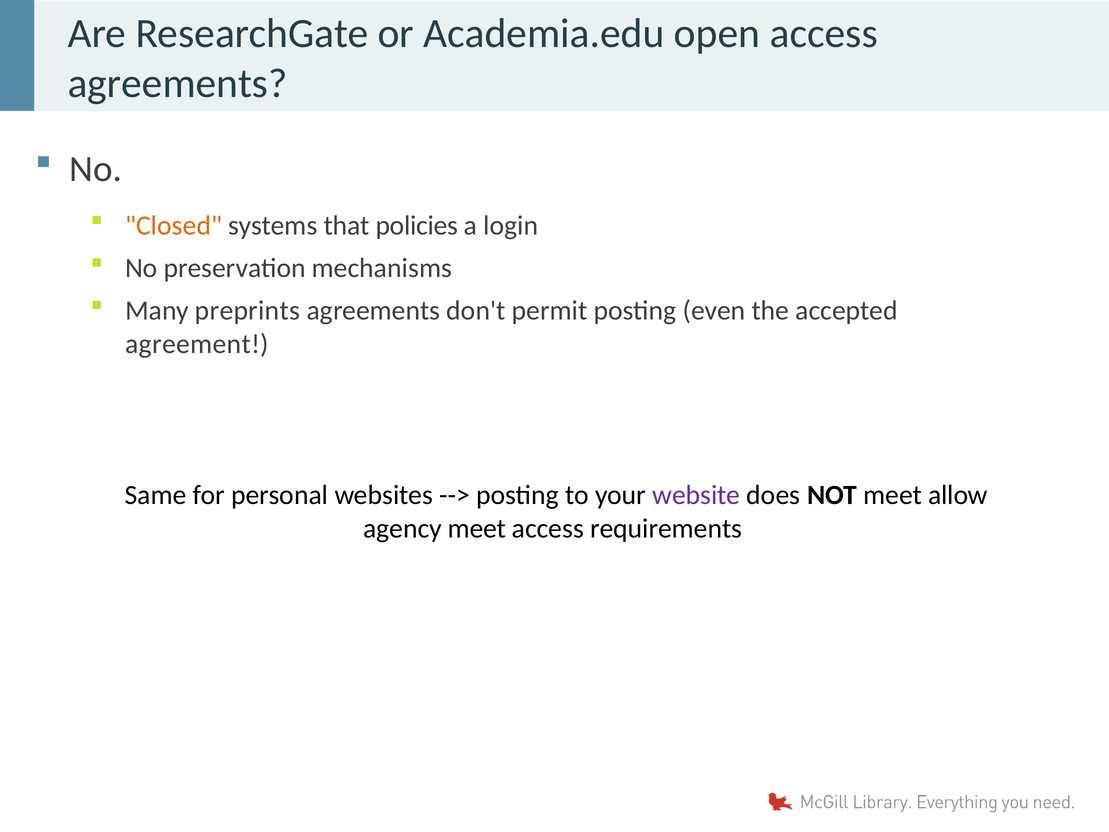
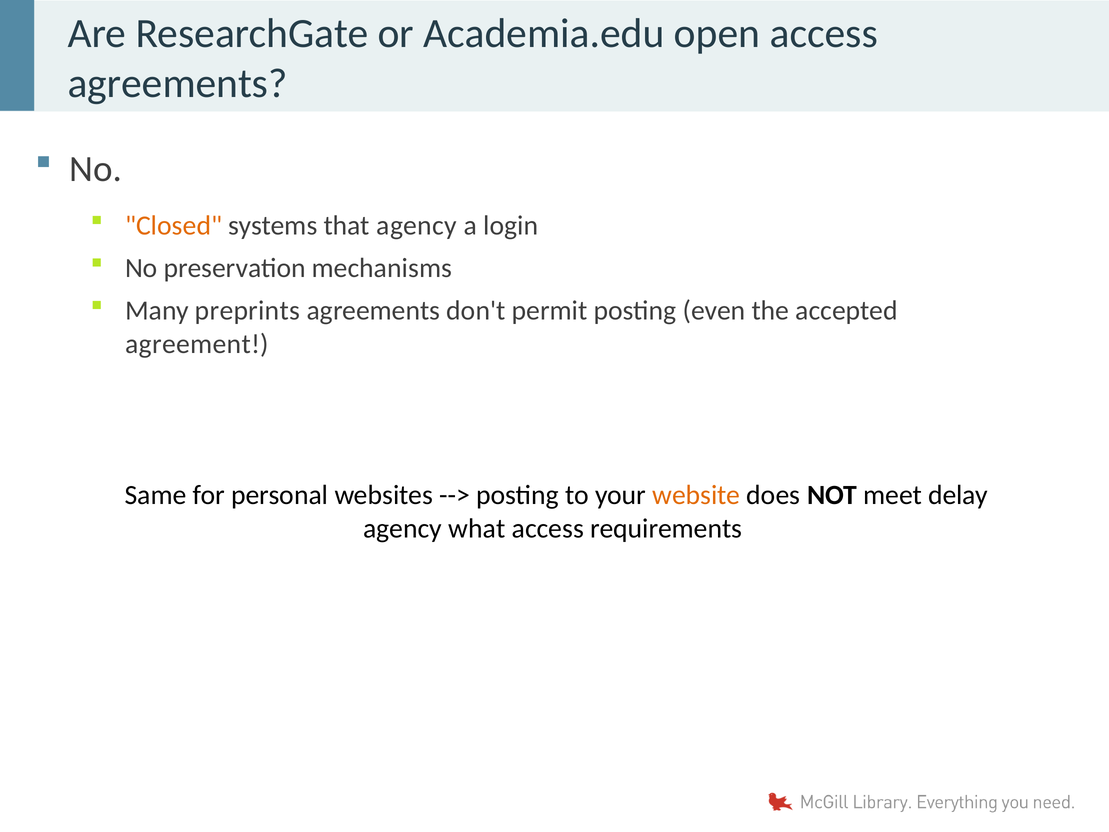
that policies: policies -> agency (417, 226)
website colour: purple -> orange (696, 495)
allow: allow -> delay (958, 495)
agency meet: meet -> what (477, 528)
